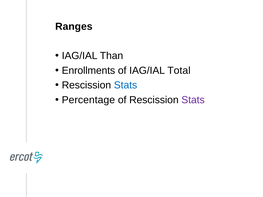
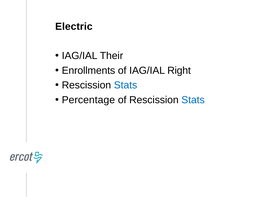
Ranges: Ranges -> Electric (74, 26)
Than: Than -> Their (112, 56)
Total: Total -> Right (179, 71)
Stats colour: purple -> blue (193, 100)
